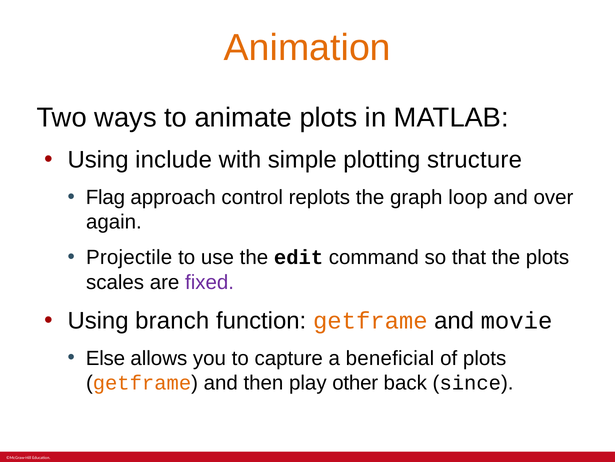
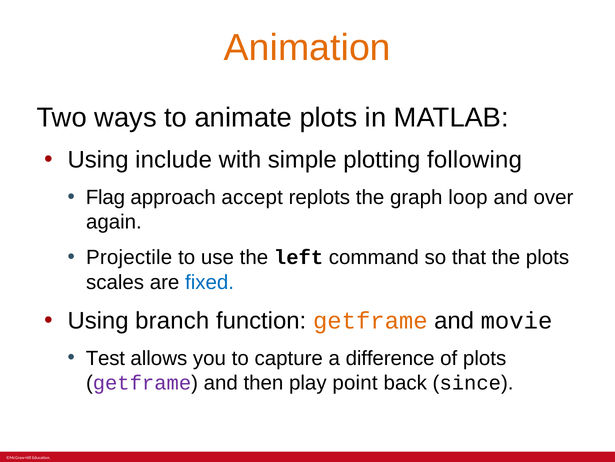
structure: structure -> following (474, 160)
control: control -> accept (252, 197)
edit: edit -> left (299, 257)
fixed colour: purple -> blue (210, 282)
Else: Else -> Test (105, 358)
beneficial: beneficial -> difference (390, 358)
getframe colour: orange -> purple (142, 382)
other: other -> point (355, 382)
